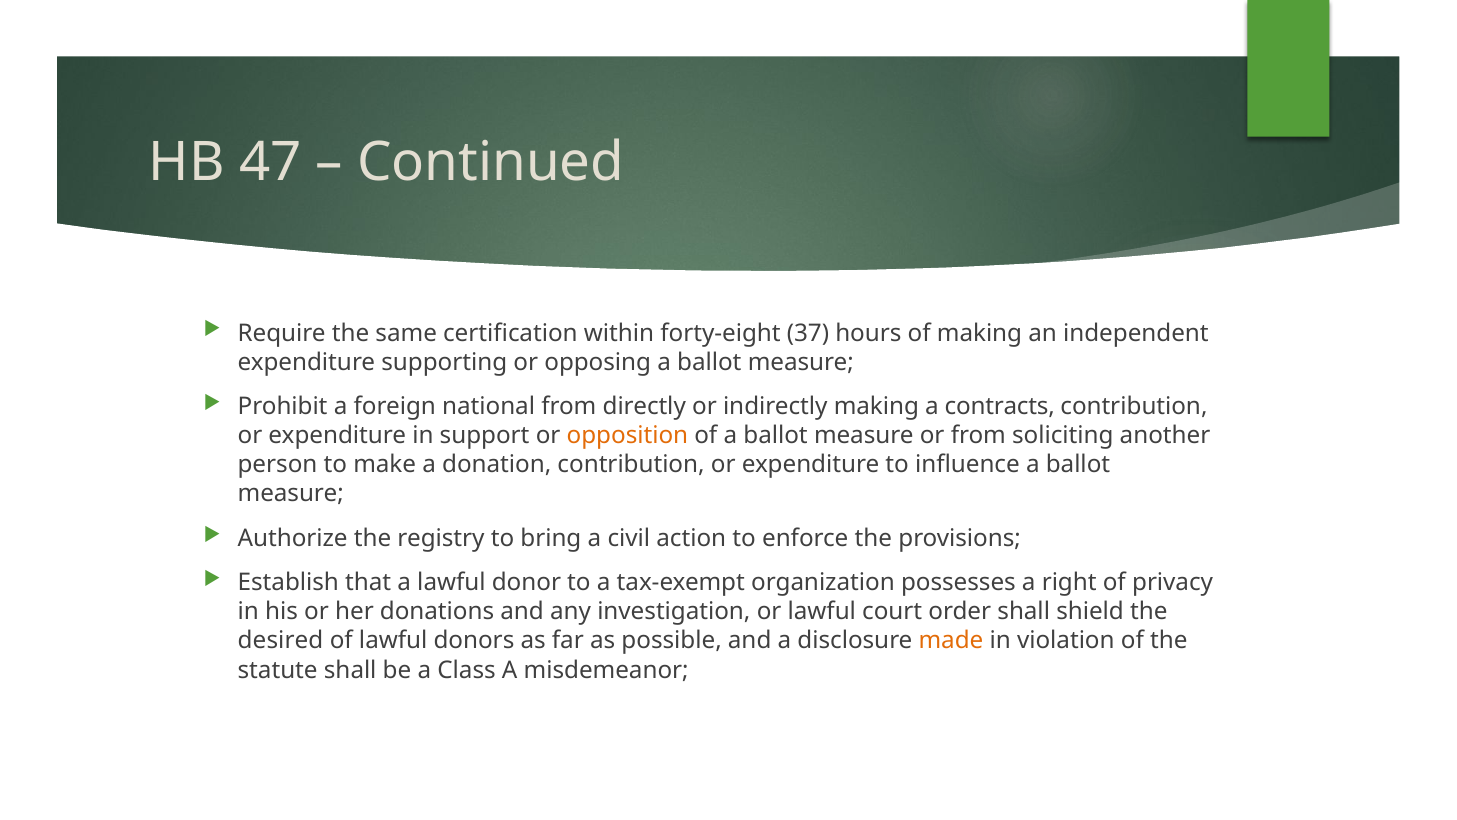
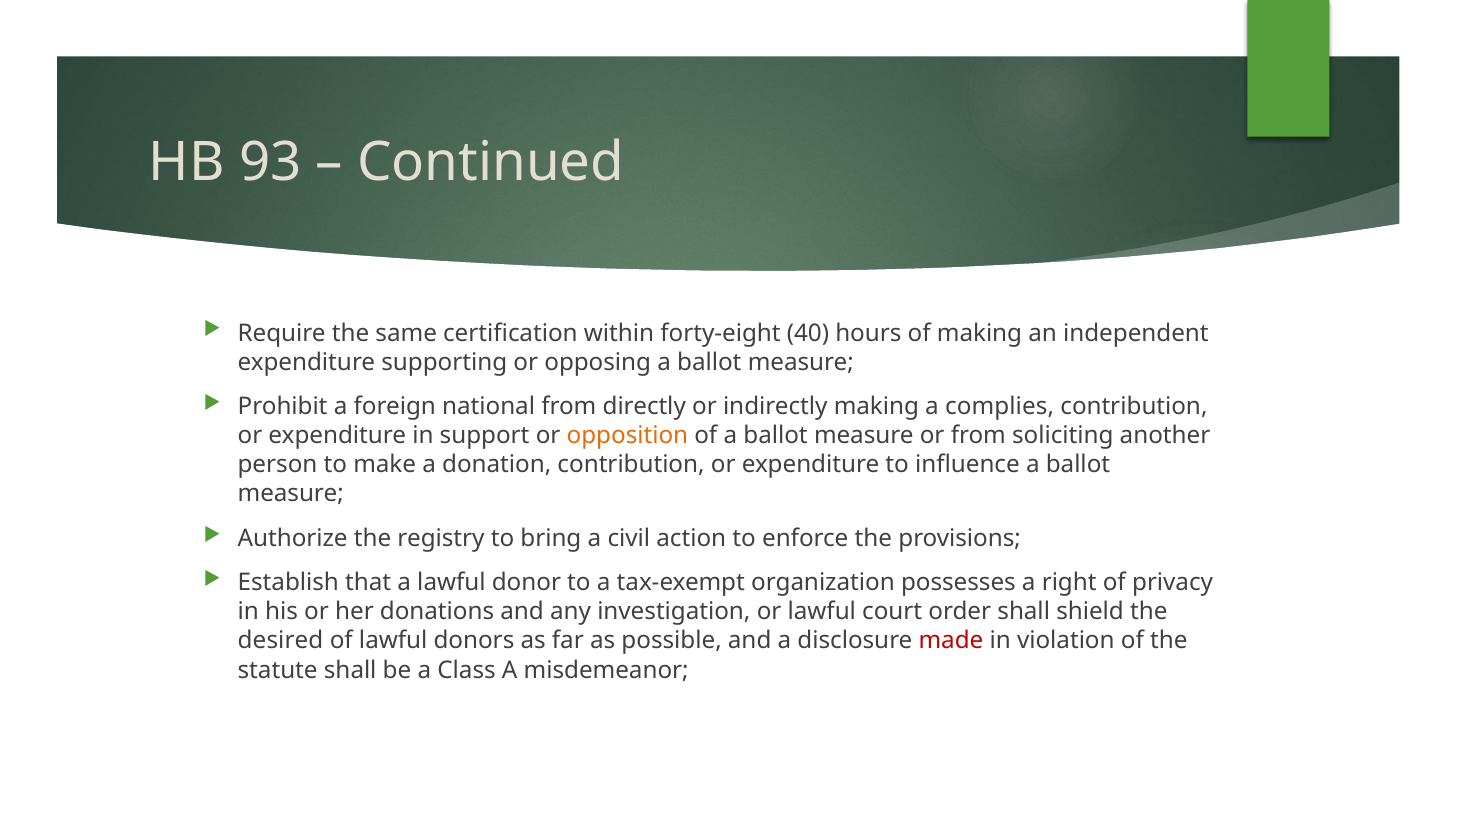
47: 47 -> 93 (270, 162)
37: 37 -> 40 (808, 333)
contracts: contracts -> complies (1000, 406)
made colour: orange -> red (951, 641)
